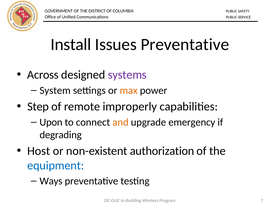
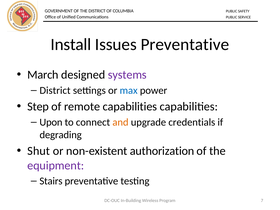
Across: Across -> March (43, 75)
System: System -> District (55, 90)
max colour: orange -> blue (129, 90)
remote improperly: improperly -> capabilities (130, 107)
emergency: emergency -> credentials (192, 122)
Host: Host -> Shut (39, 151)
equipment colour: blue -> purple (56, 165)
Ways: Ways -> Stairs (51, 181)
